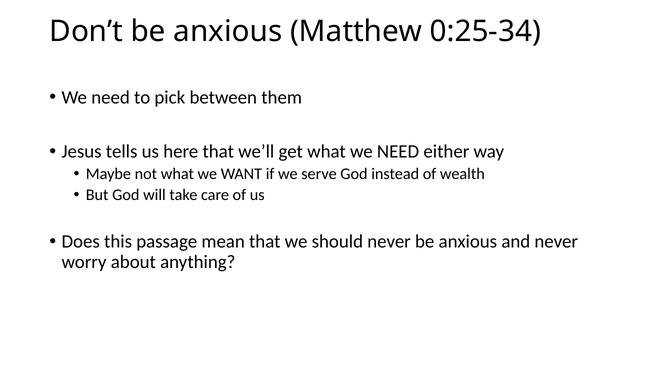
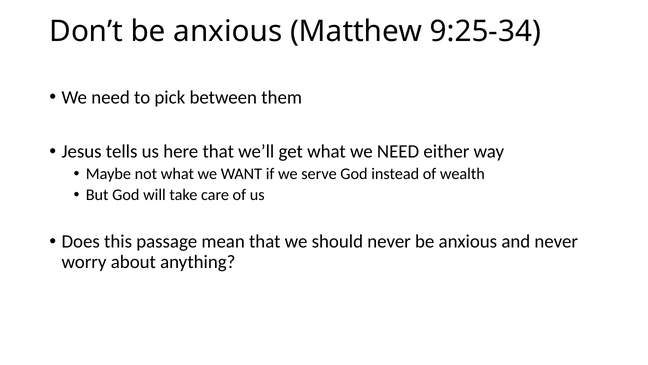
0:25-34: 0:25-34 -> 9:25-34 (485, 31)
